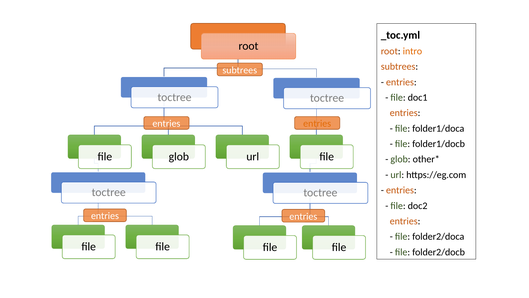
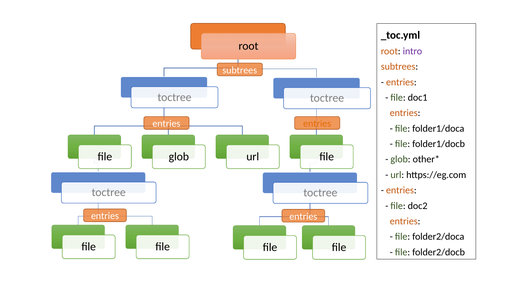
intro colour: orange -> purple (412, 51)
